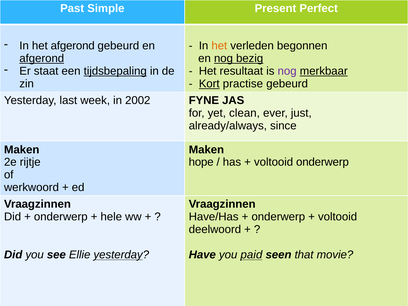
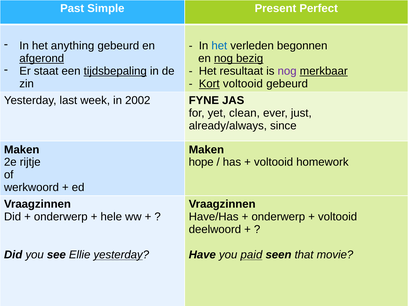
het afgerond: afgerond -> anything (73, 46)
het colour: orange -> blue (219, 46)
Kort practise: practise -> voltooid (243, 84)
voltooid onderwerp: onderwerp -> homework (322, 162)
